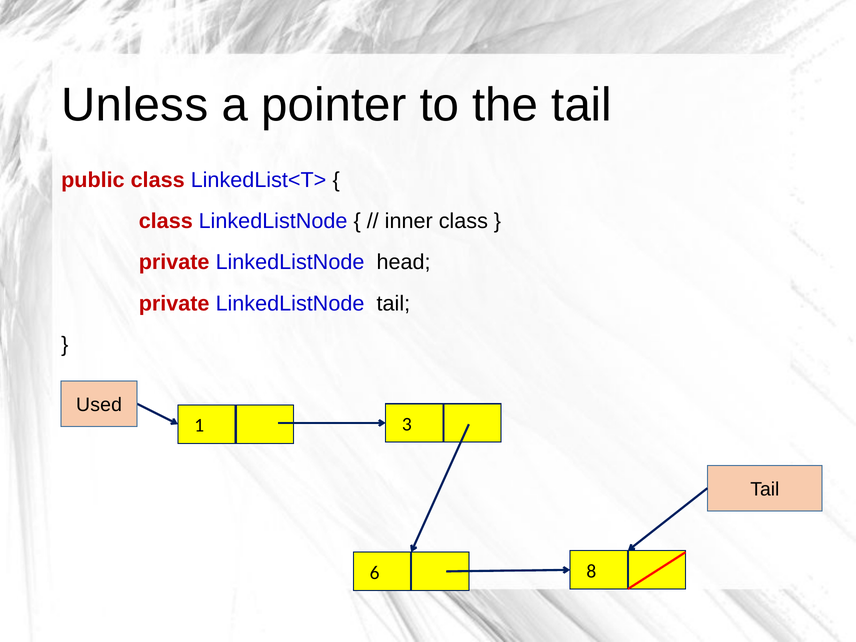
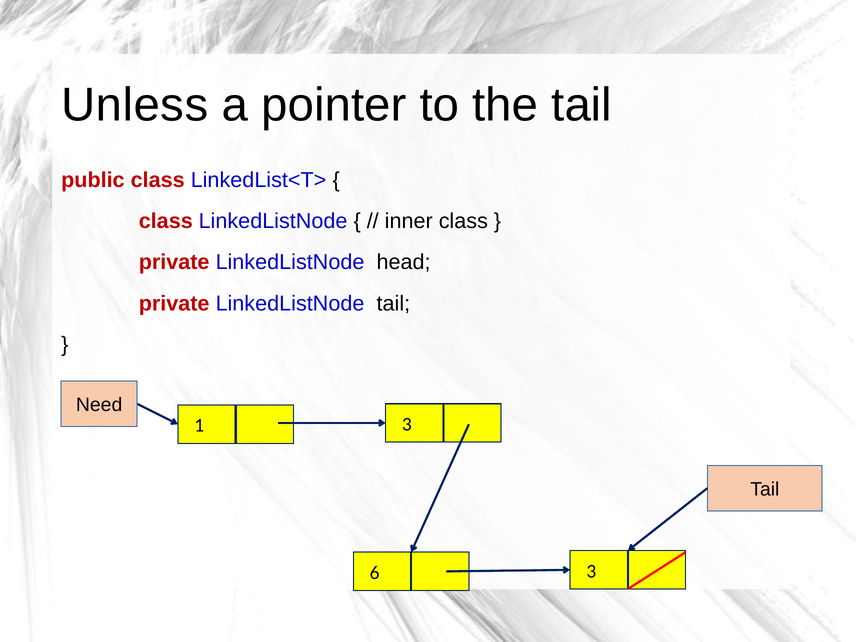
Used: Used -> Need (99, 405)
6 8: 8 -> 3 (591, 571)
